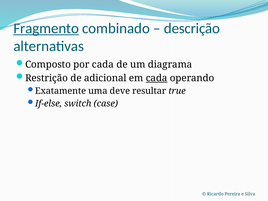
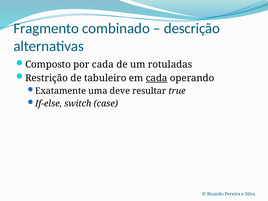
Fragmento underline: present -> none (46, 28)
diagrama: diagrama -> rotuladas (170, 65)
adicional: adicional -> tabuleiro (105, 78)
